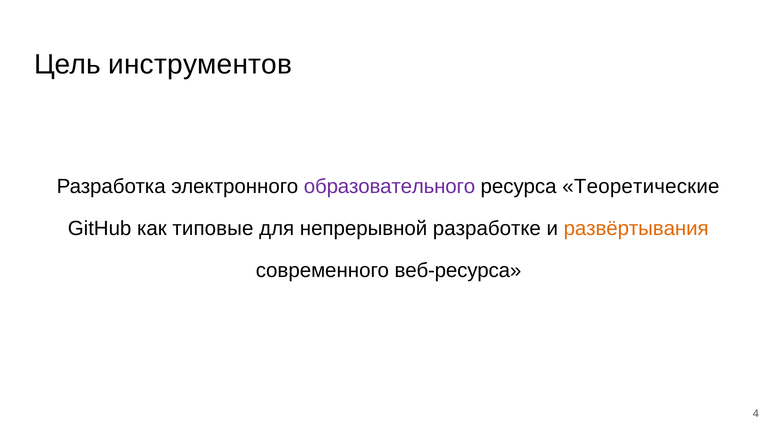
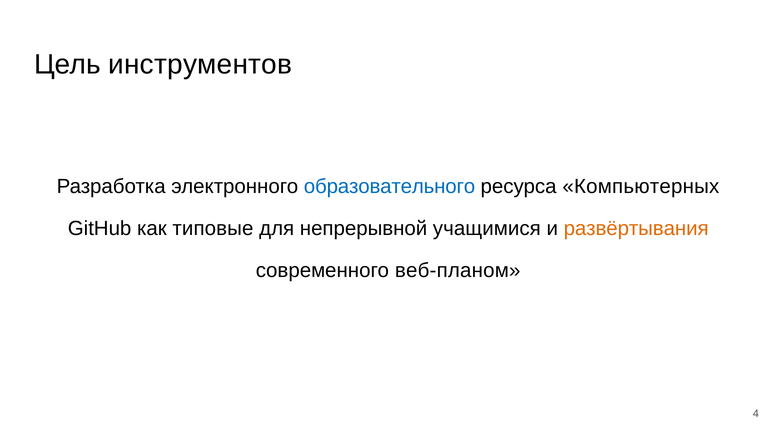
образовательного colour: purple -> blue (390, 187)
Теоретические: Теоретические -> Компьютерных (641, 187)
разработке: разработке -> учащимися (487, 229)
веб-ресурса: веб-ресурса -> веб-планом (458, 271)
